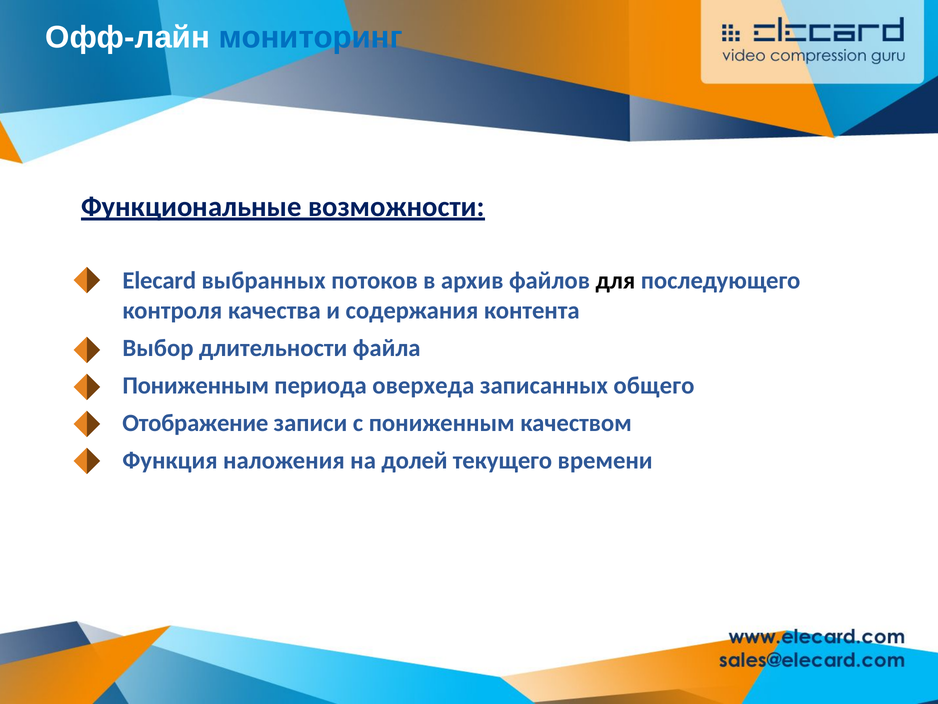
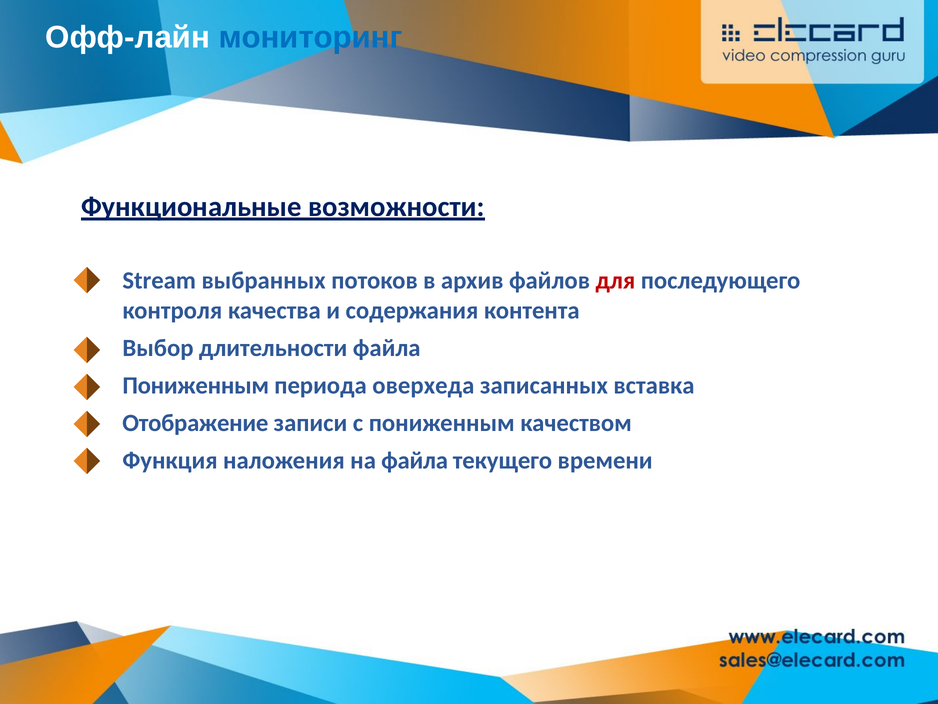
Elecard: Elecard -> Stream (159, 280)
для colour: black -> red (615, 280)
общего: общего -> вставка (654, 385)
на долей: долей -> файла (415, 460)
